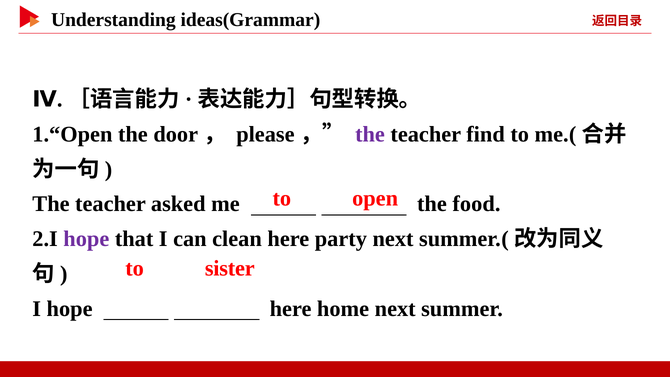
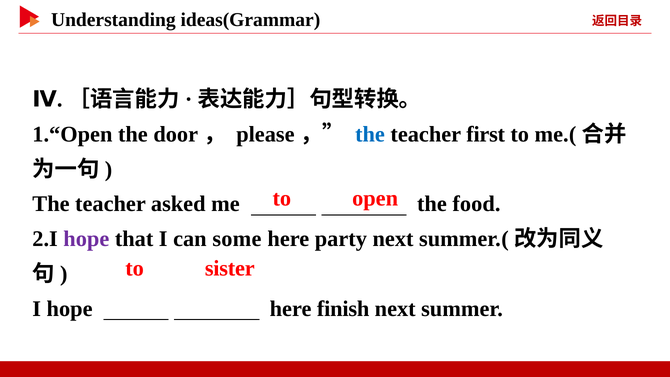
the colour: purple -> blue (370, 134)
find: find -> first (486, 134)
clean: clean -> some (237, 239)
home: home -> finish (343, 309)
